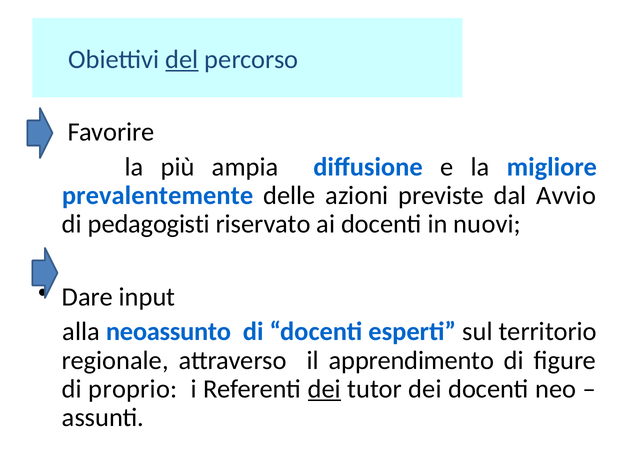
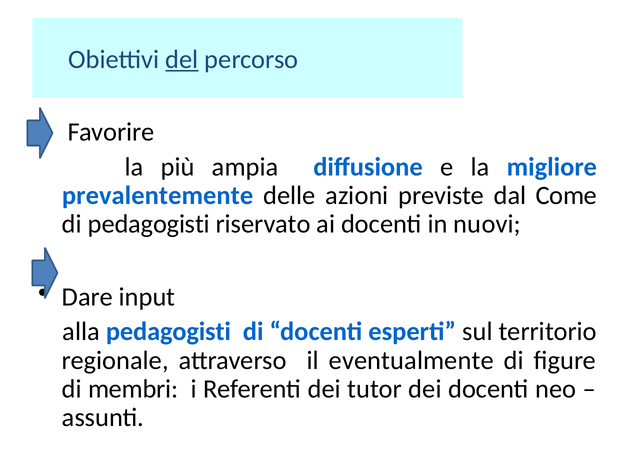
Avvio: Avvio -> Come (566, 195)
alla neoassunto: neoassunto -> pedagogisti (168, 332)
apprendimento: apprendimento -> eventualmente (411, 361)
proprio: proprio -> membri (133, 389)
dei underline: present -> none (324, 389)
